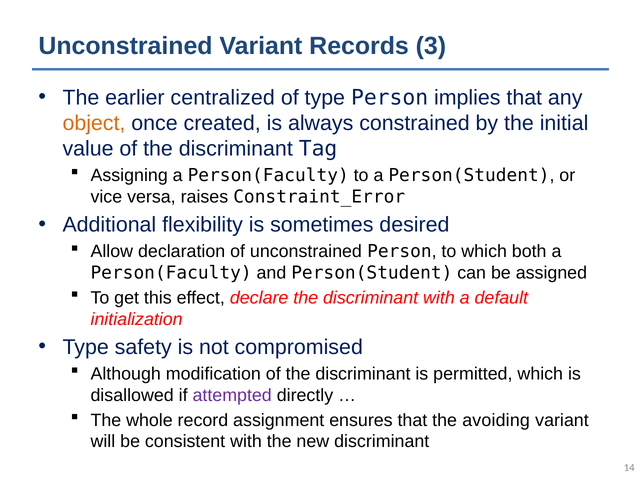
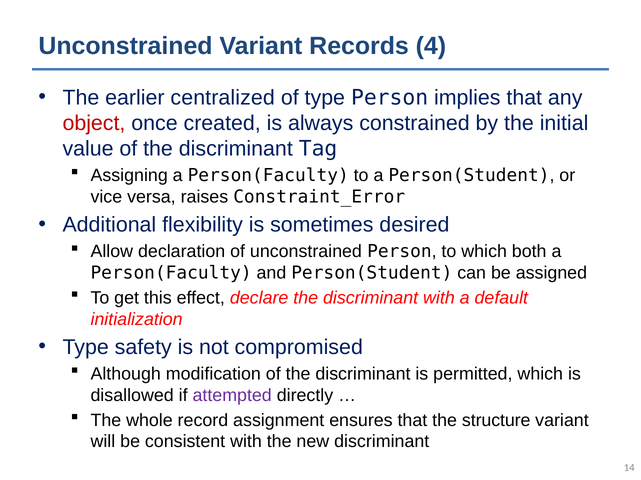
3: 3 -> 4 (431, 46)
object colour: orange -> red (94, 123)
avoiding: avoiding -> structure (496, 421)
